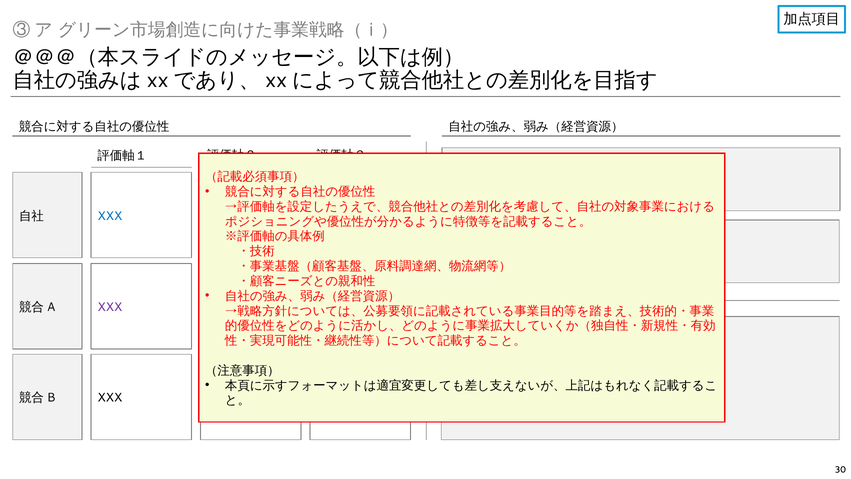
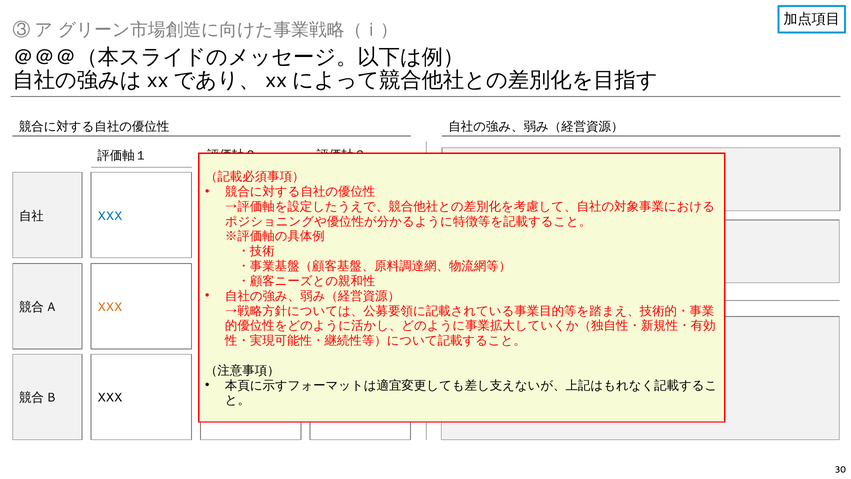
XXX colour: purple -> orange (110, 307)
